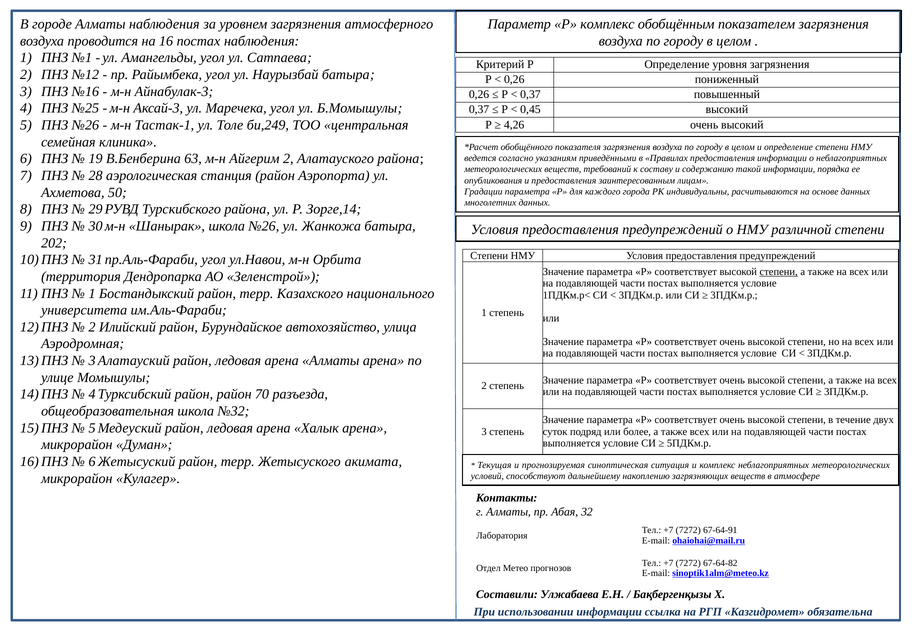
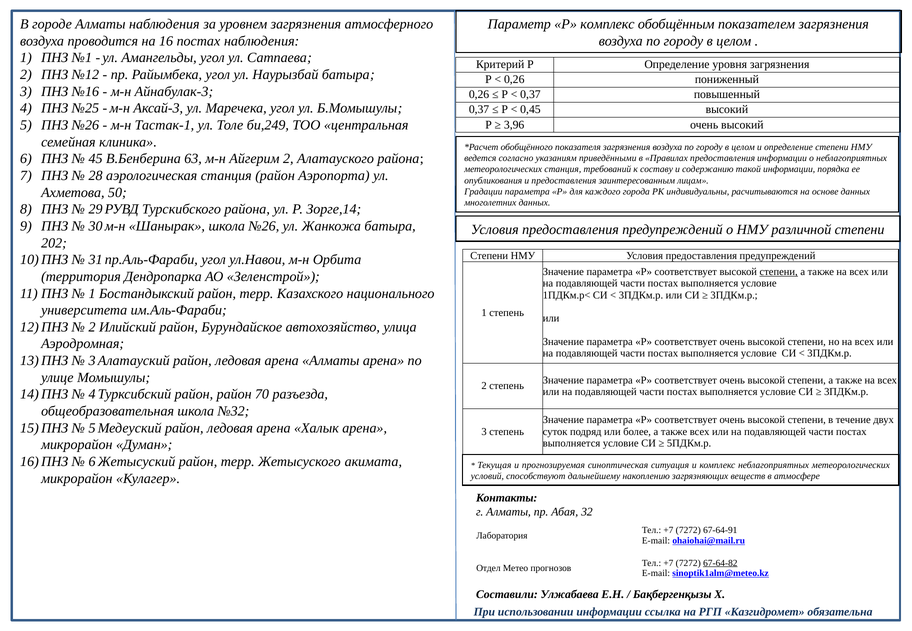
4,26: 4,26 -> 3,96 (514, 125)
19: 19 -> 45 (96, 159)
метеорологических веществ: веществ -> станция (563, 169)
67-64-82 underline: none -> present (720, 563)
